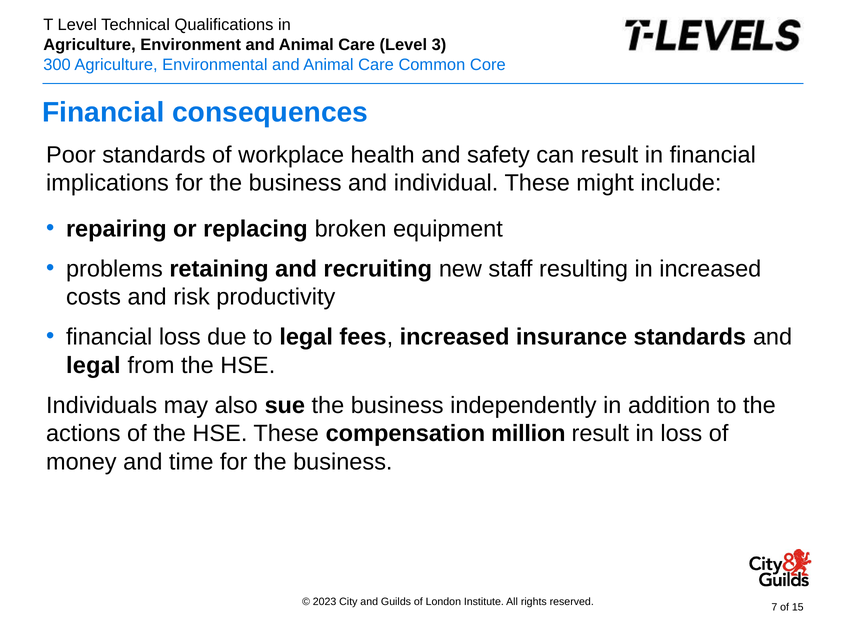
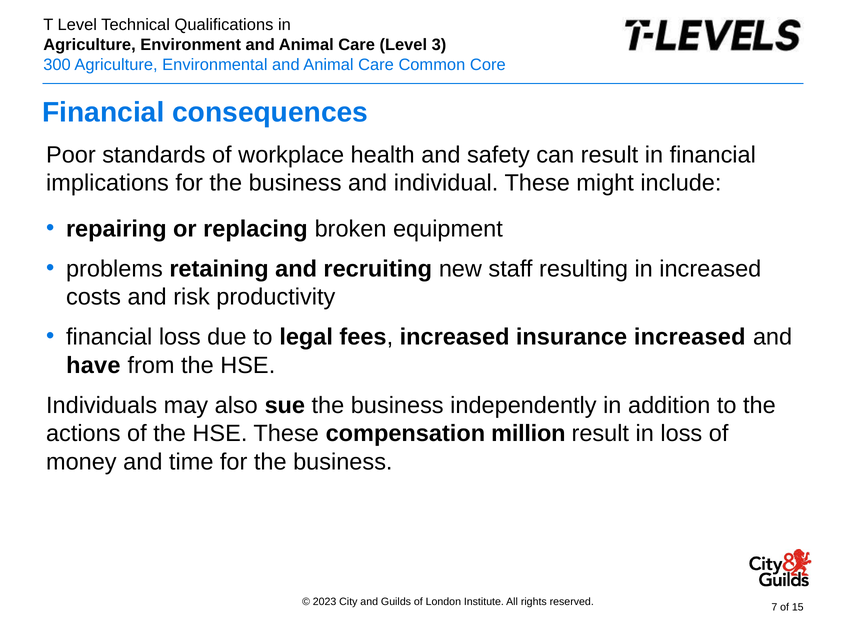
insurance standards: standards -> increased (690, 337)
legal: legal -> have (93, 365)
